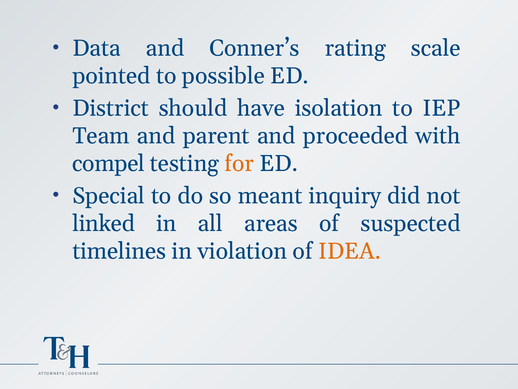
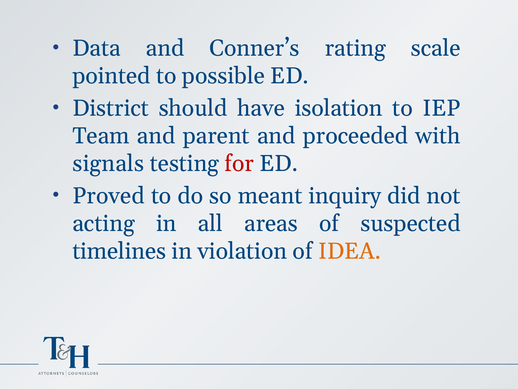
compel: compel -> signals (108, 163)
for colour: orange -> red (239, 163)
Special: Special -> Proved (109, 196)
linked: linked -> acting (104, 223)
